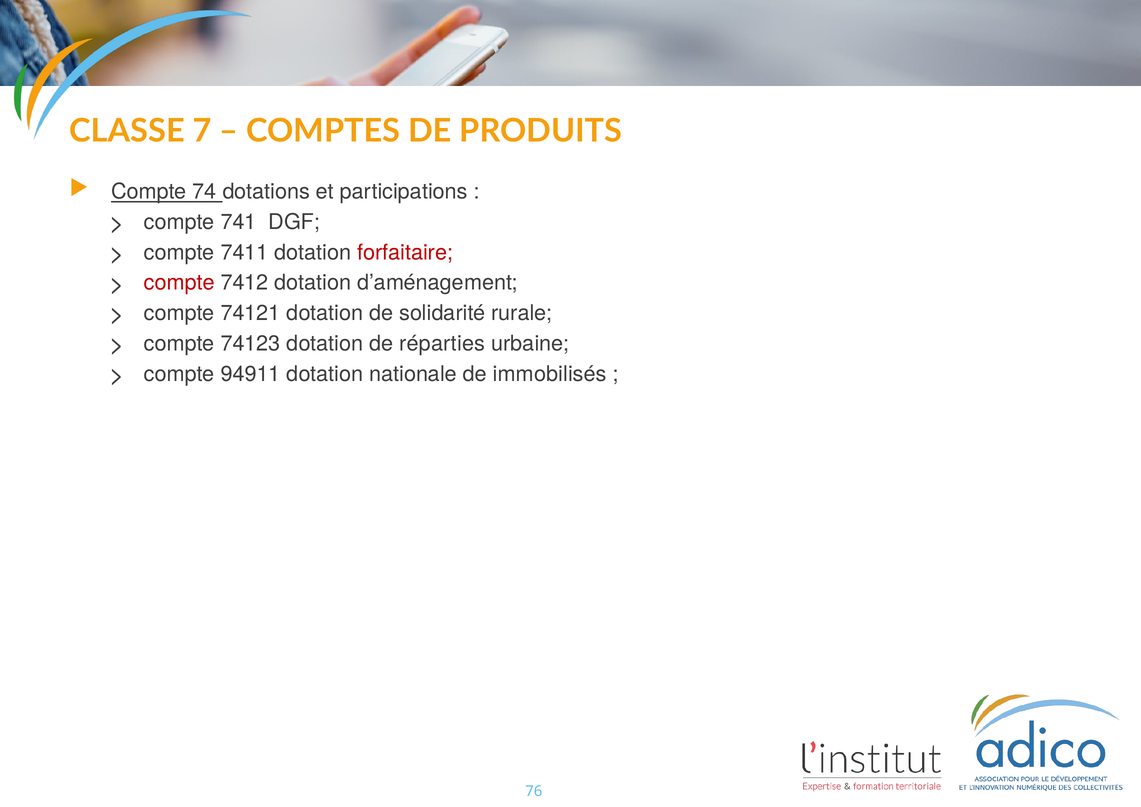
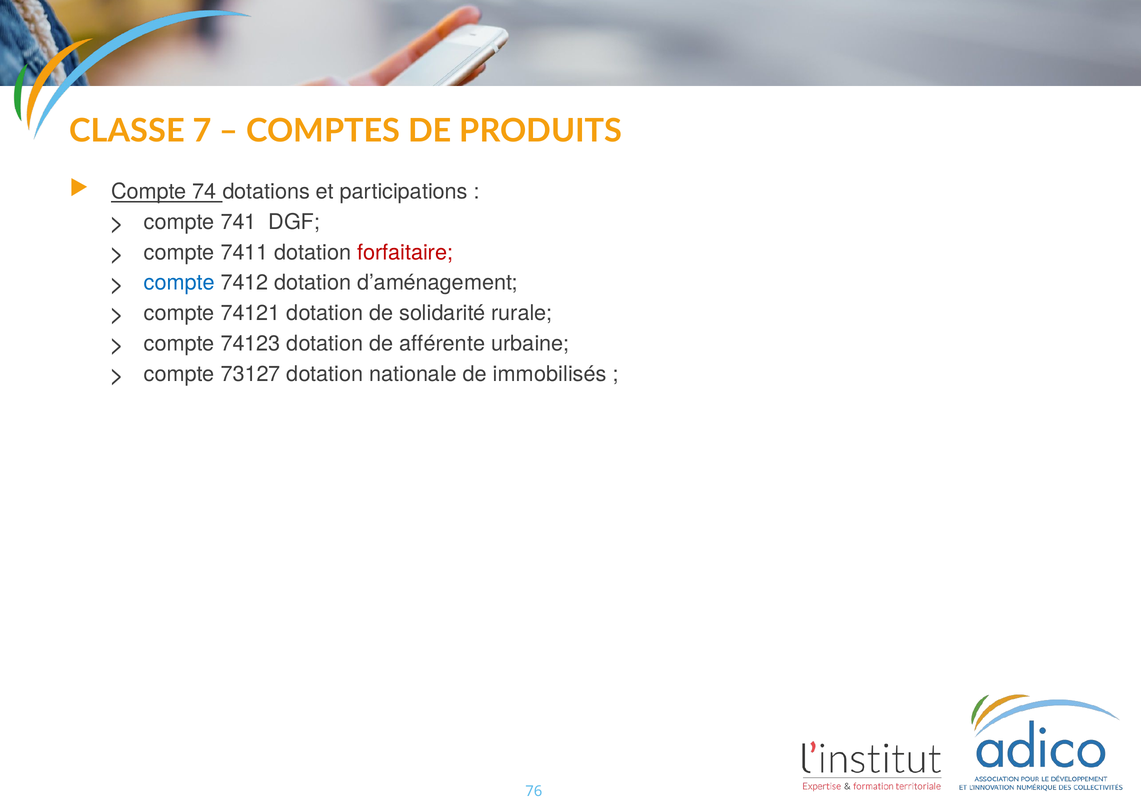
compte colour: red -> blue (179, 283)
réparties: réparties -> afférente (442, 343)
94911: 94911 -> 73127 (251, 374)
